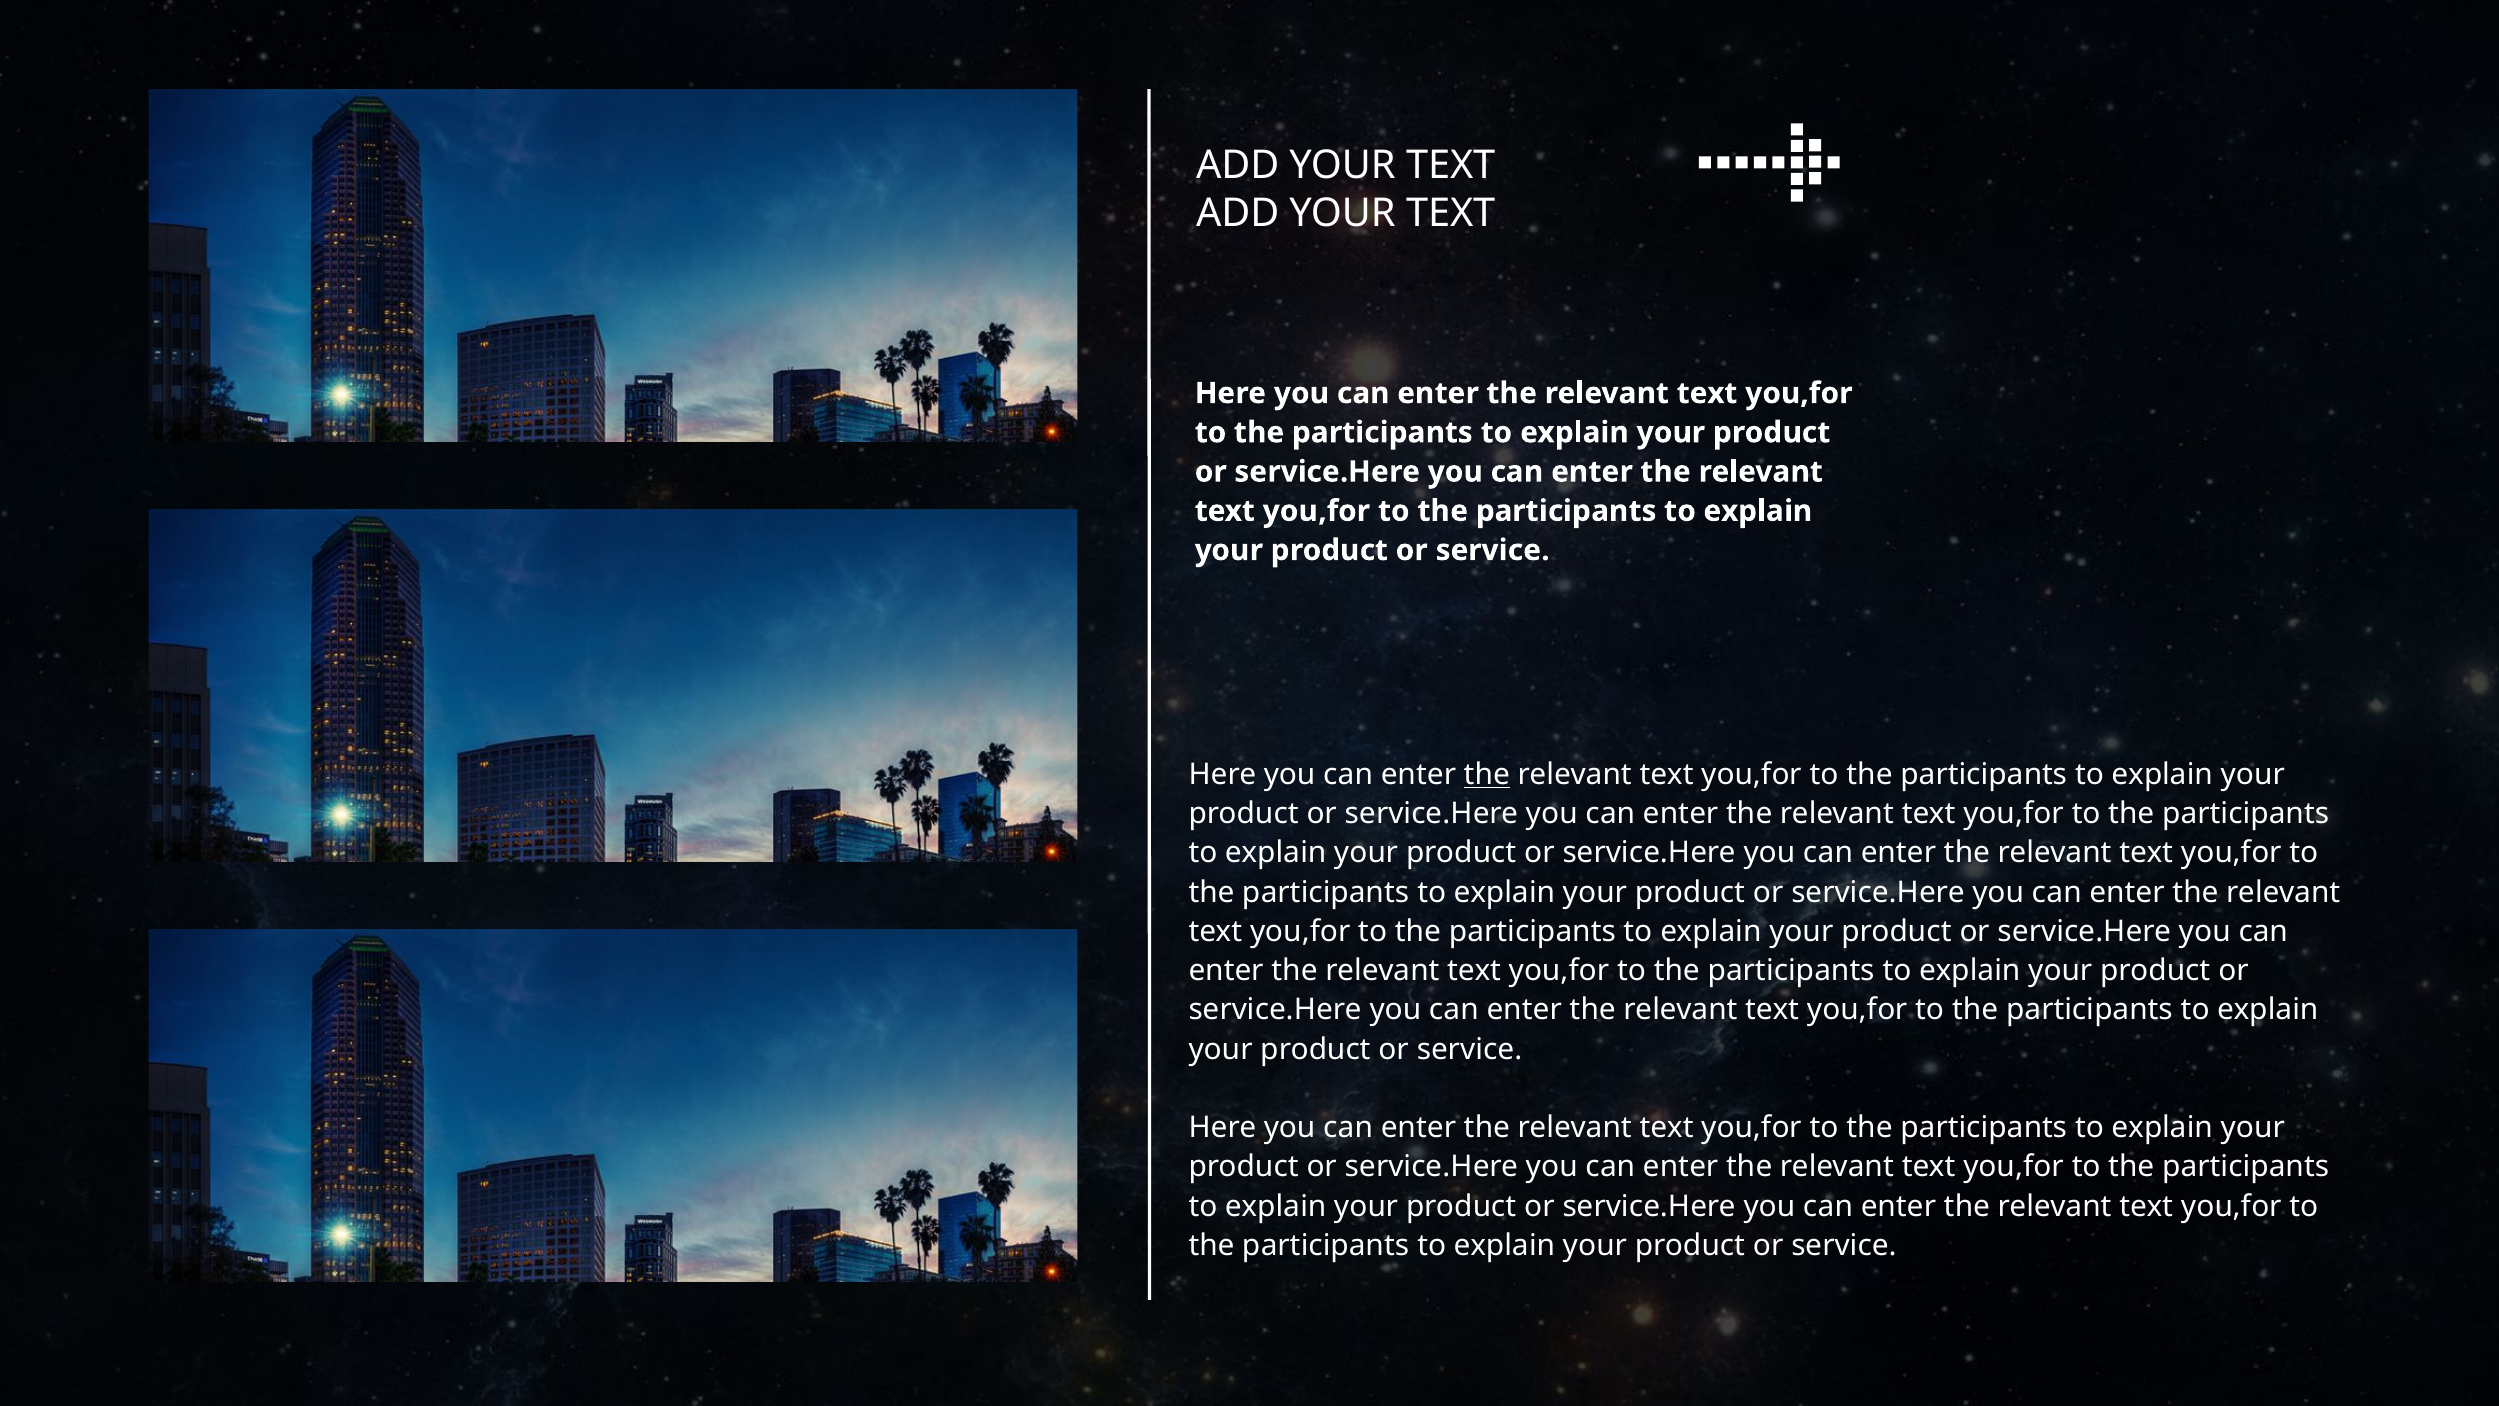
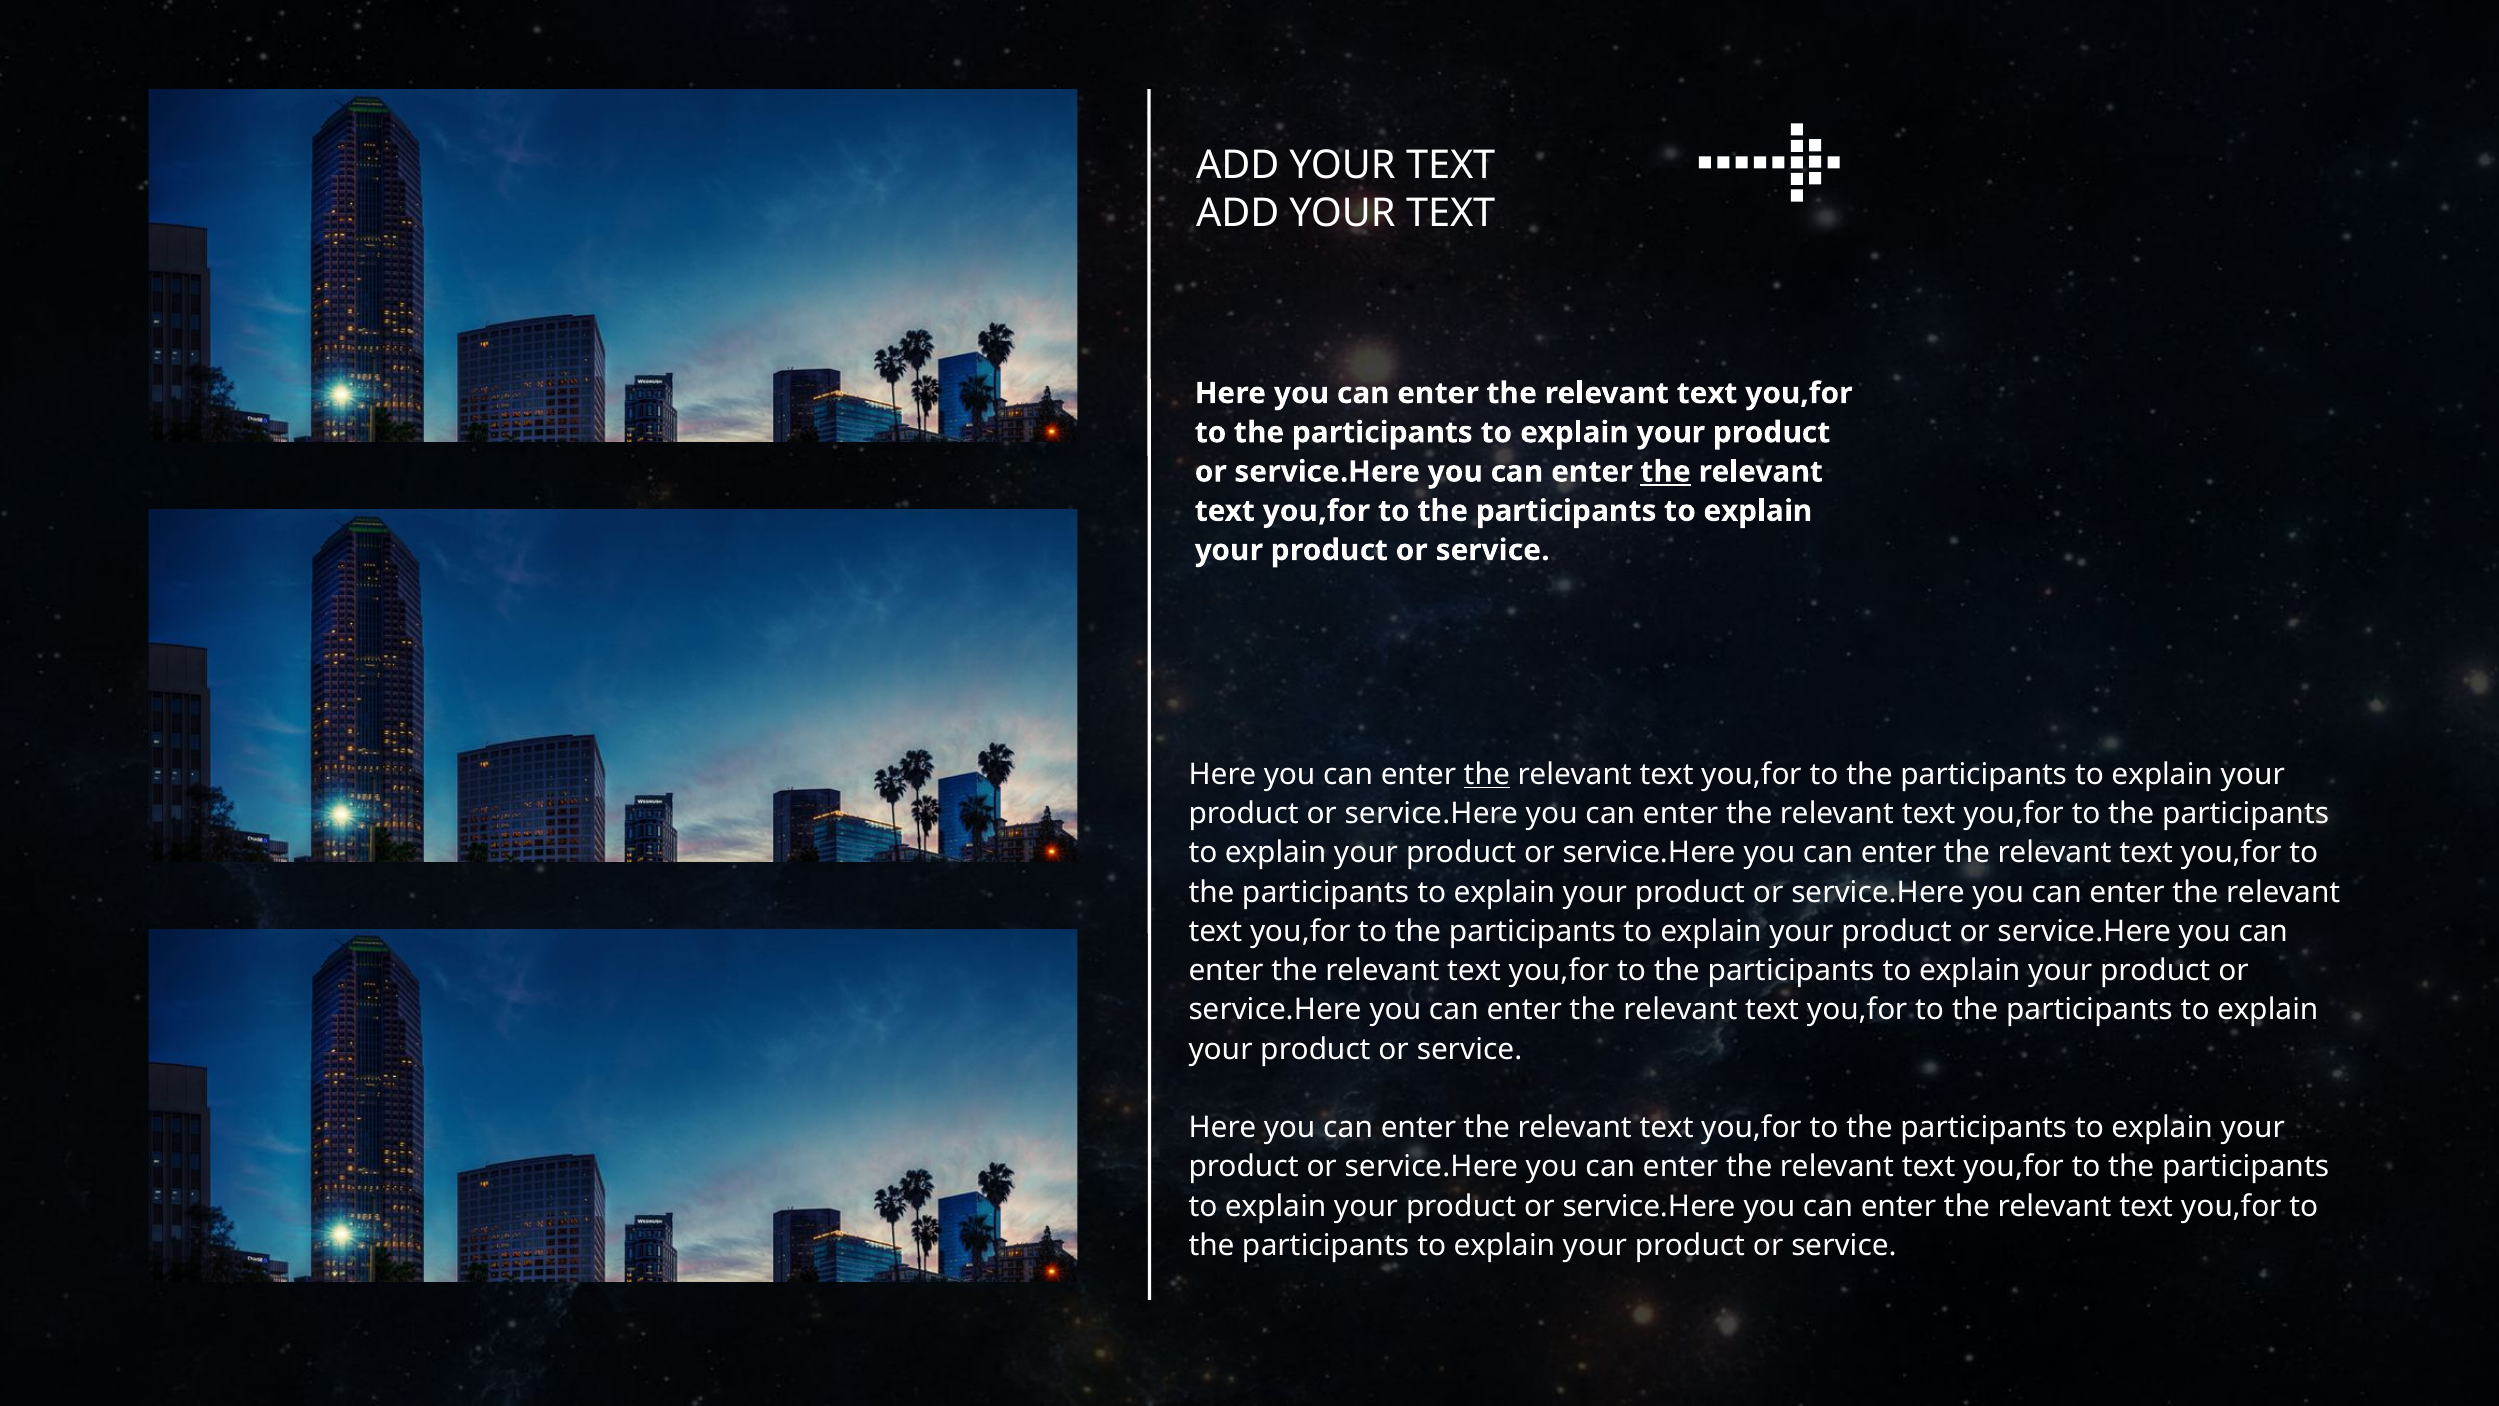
the underline: none -> present (1666, 472)
